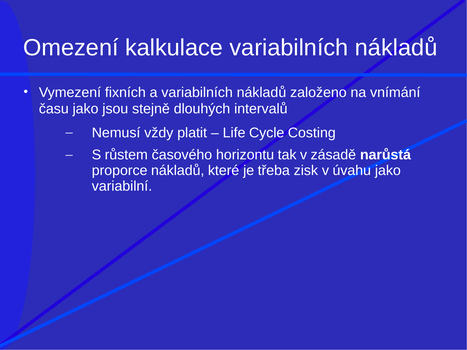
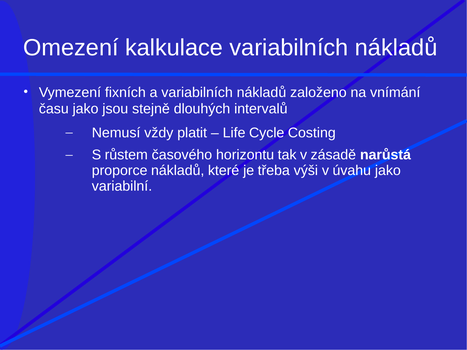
zisk: zisk -> výši (306, 171)
